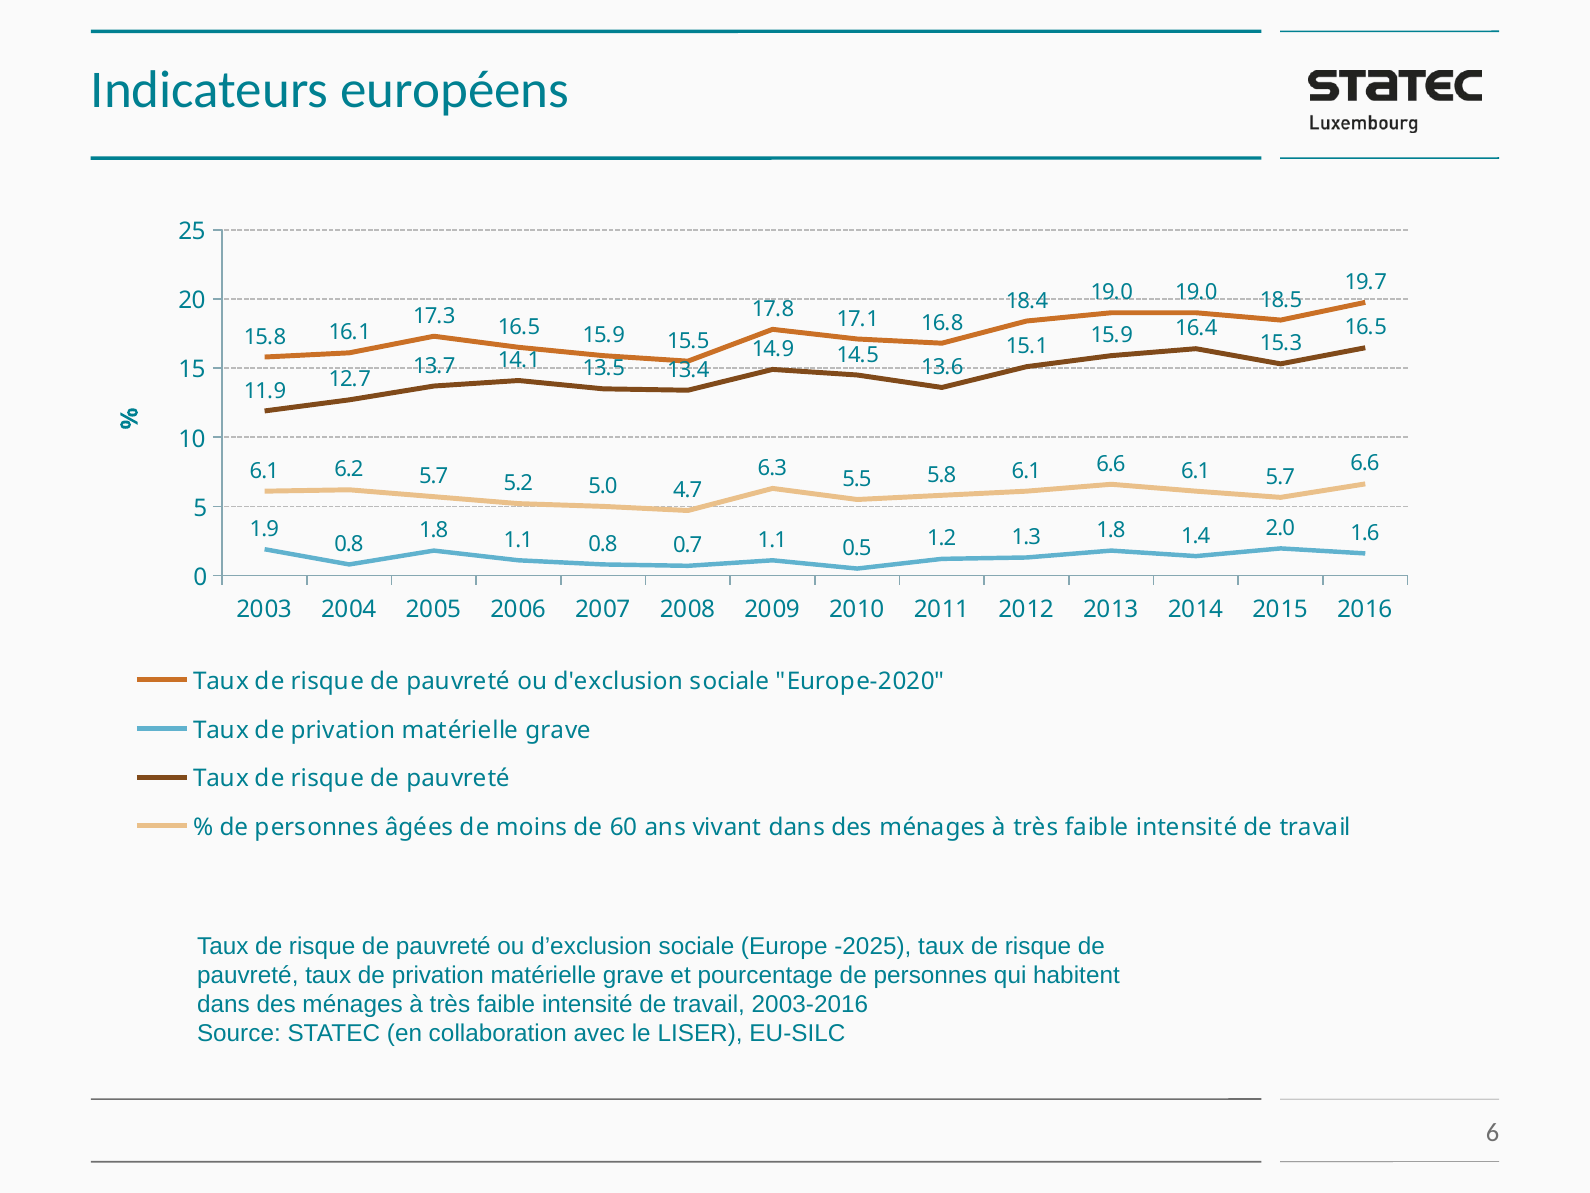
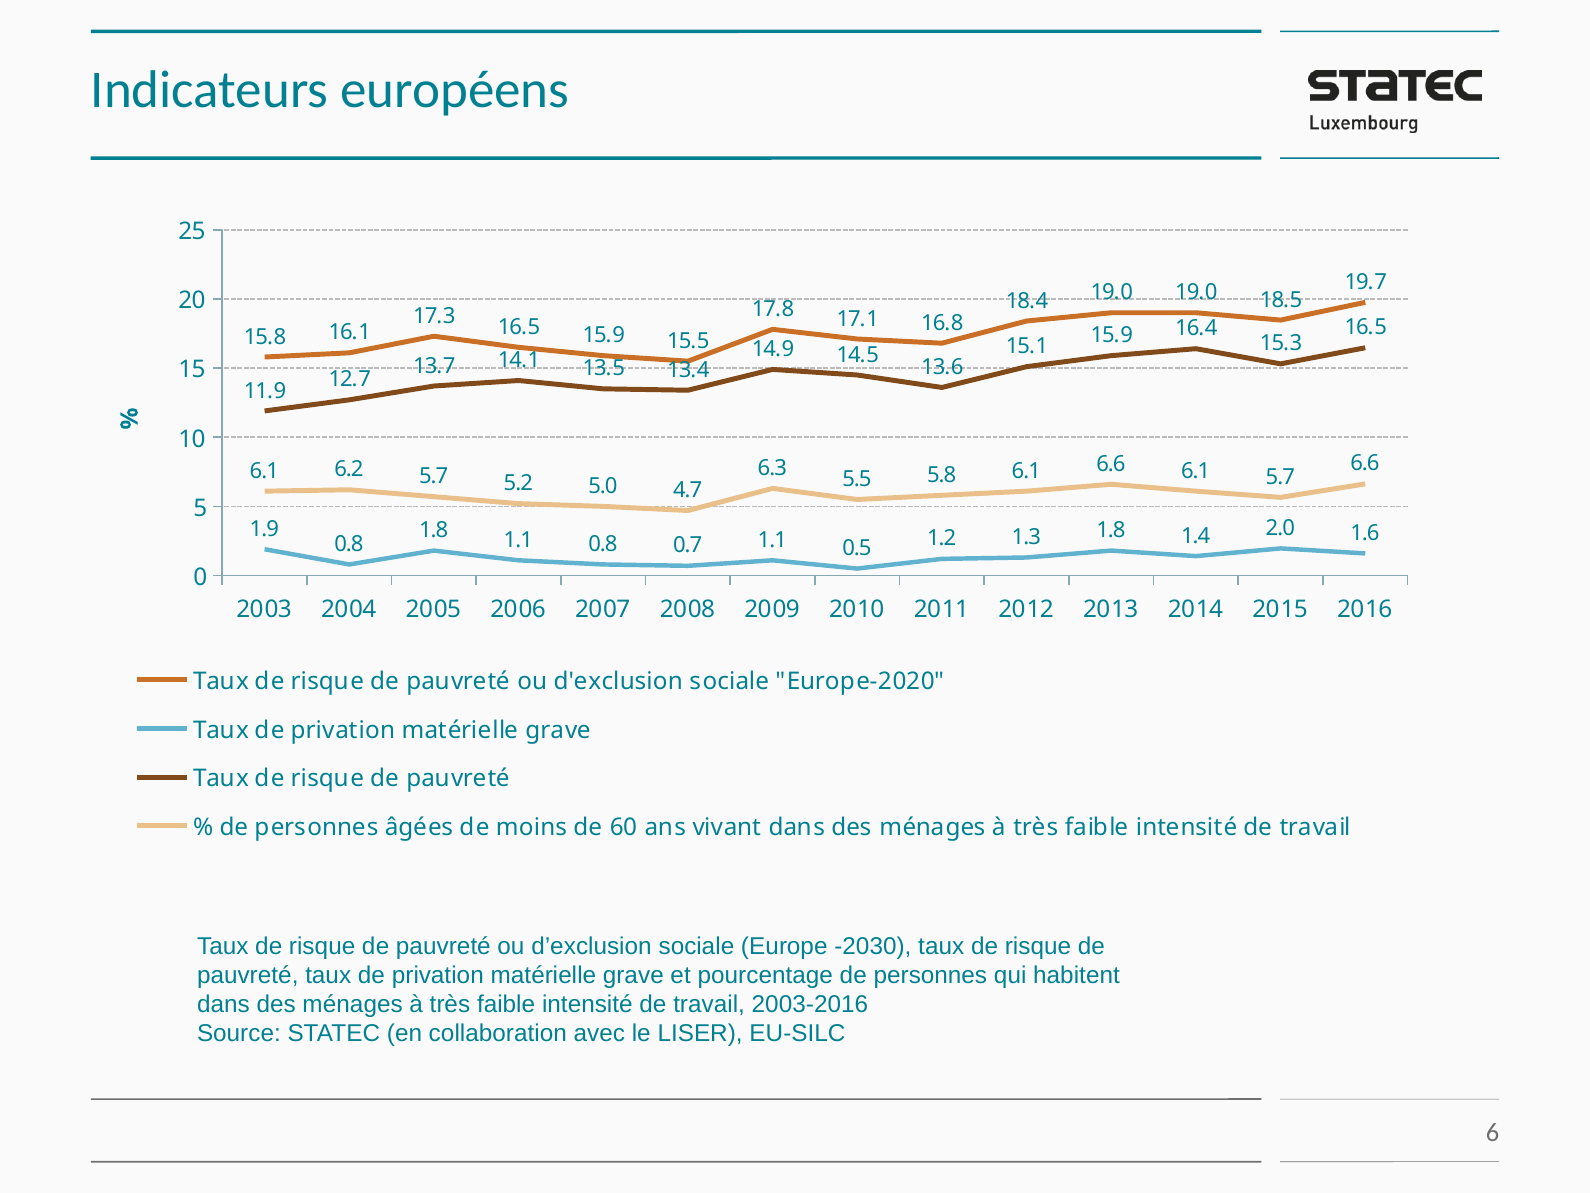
-2025: -2025 -> -2030 (873, 946)
